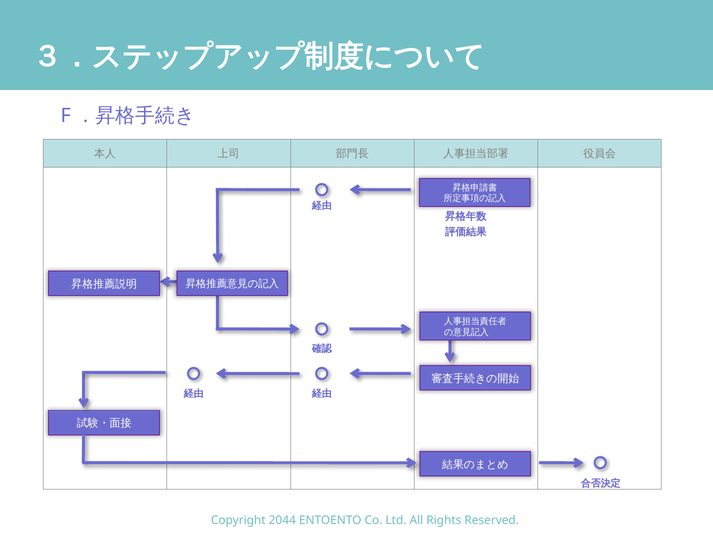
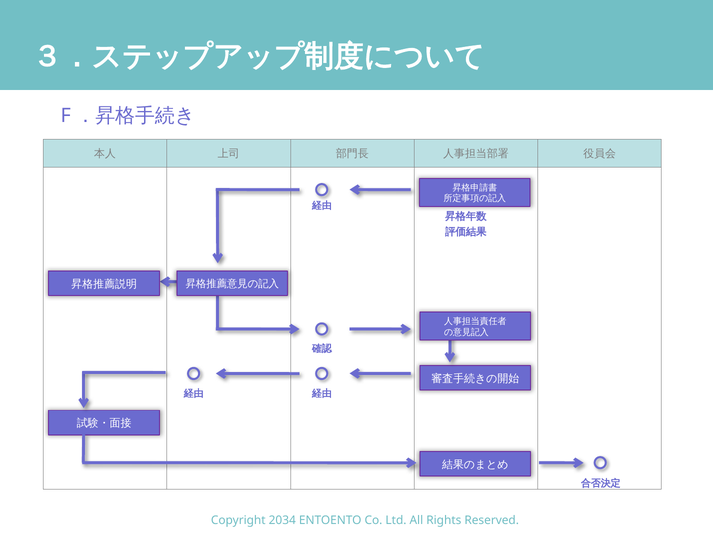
2044: 2044 -> 2034 (282, 520)
